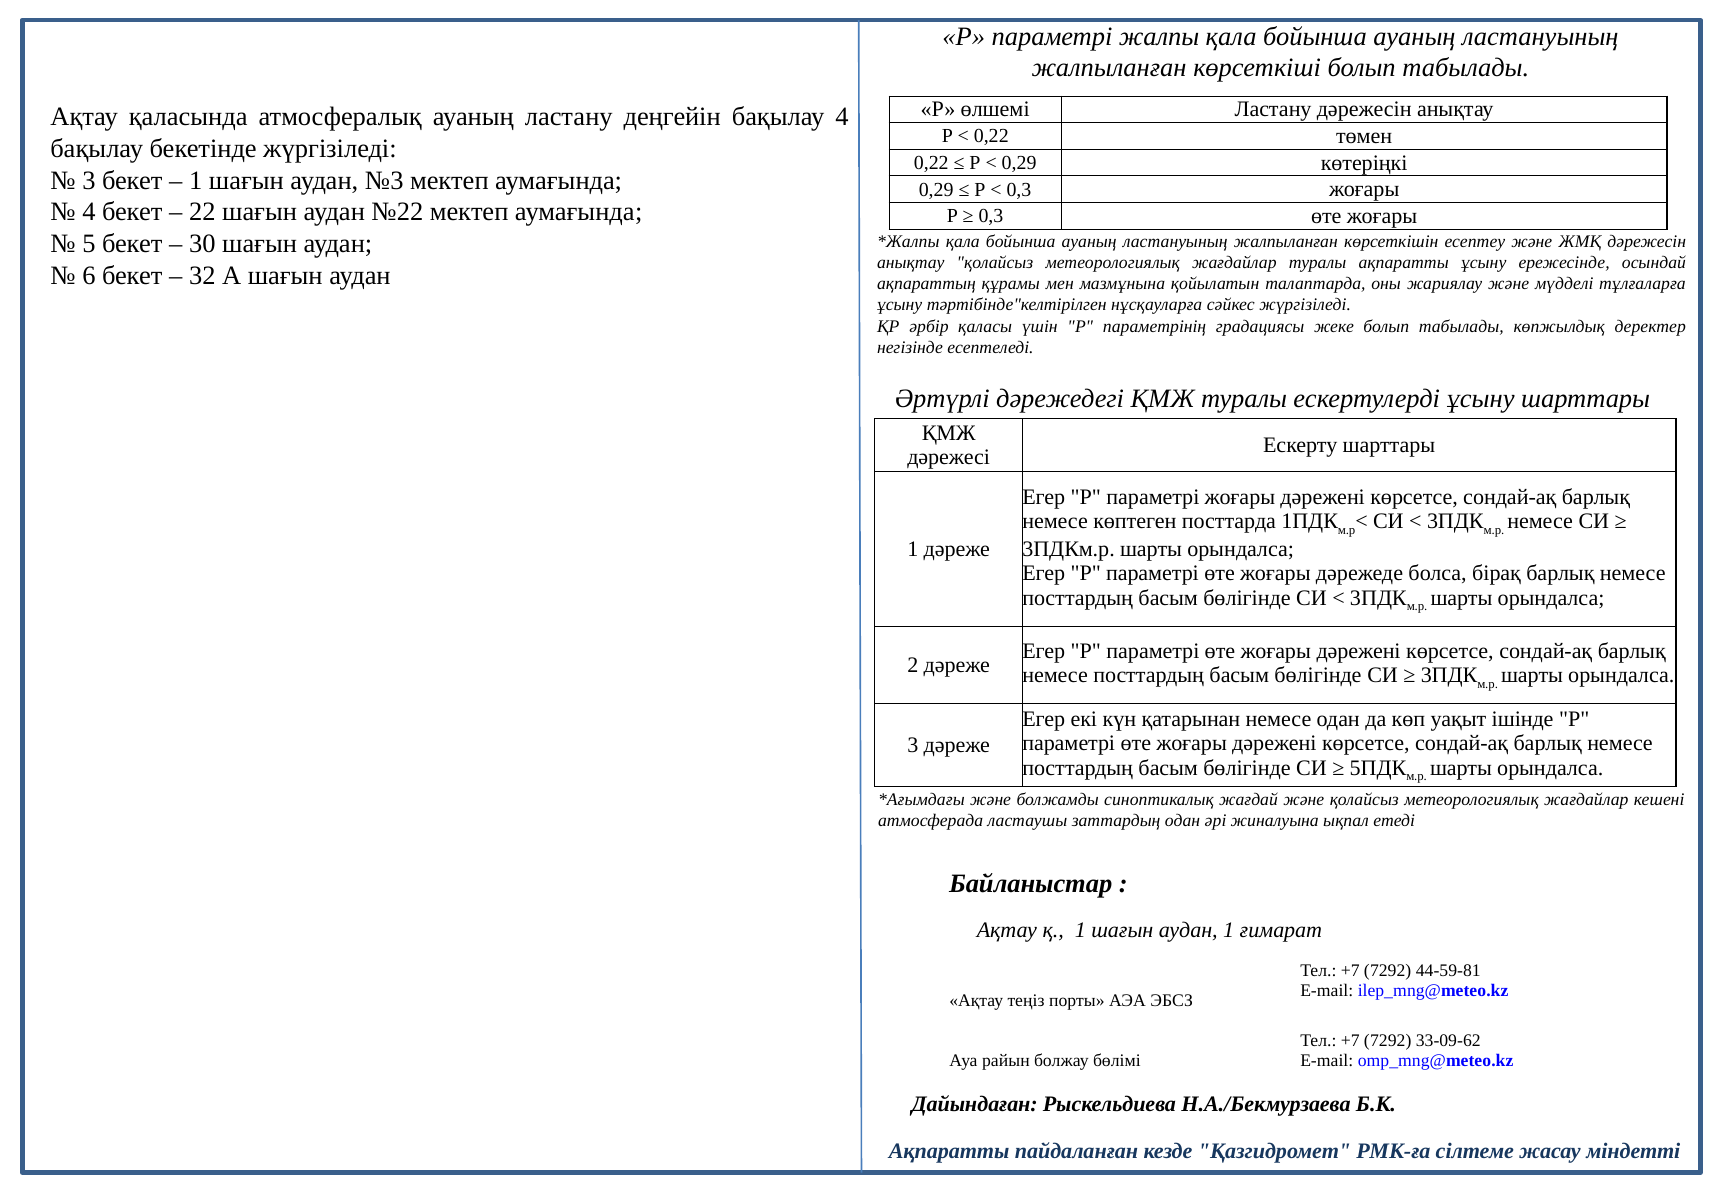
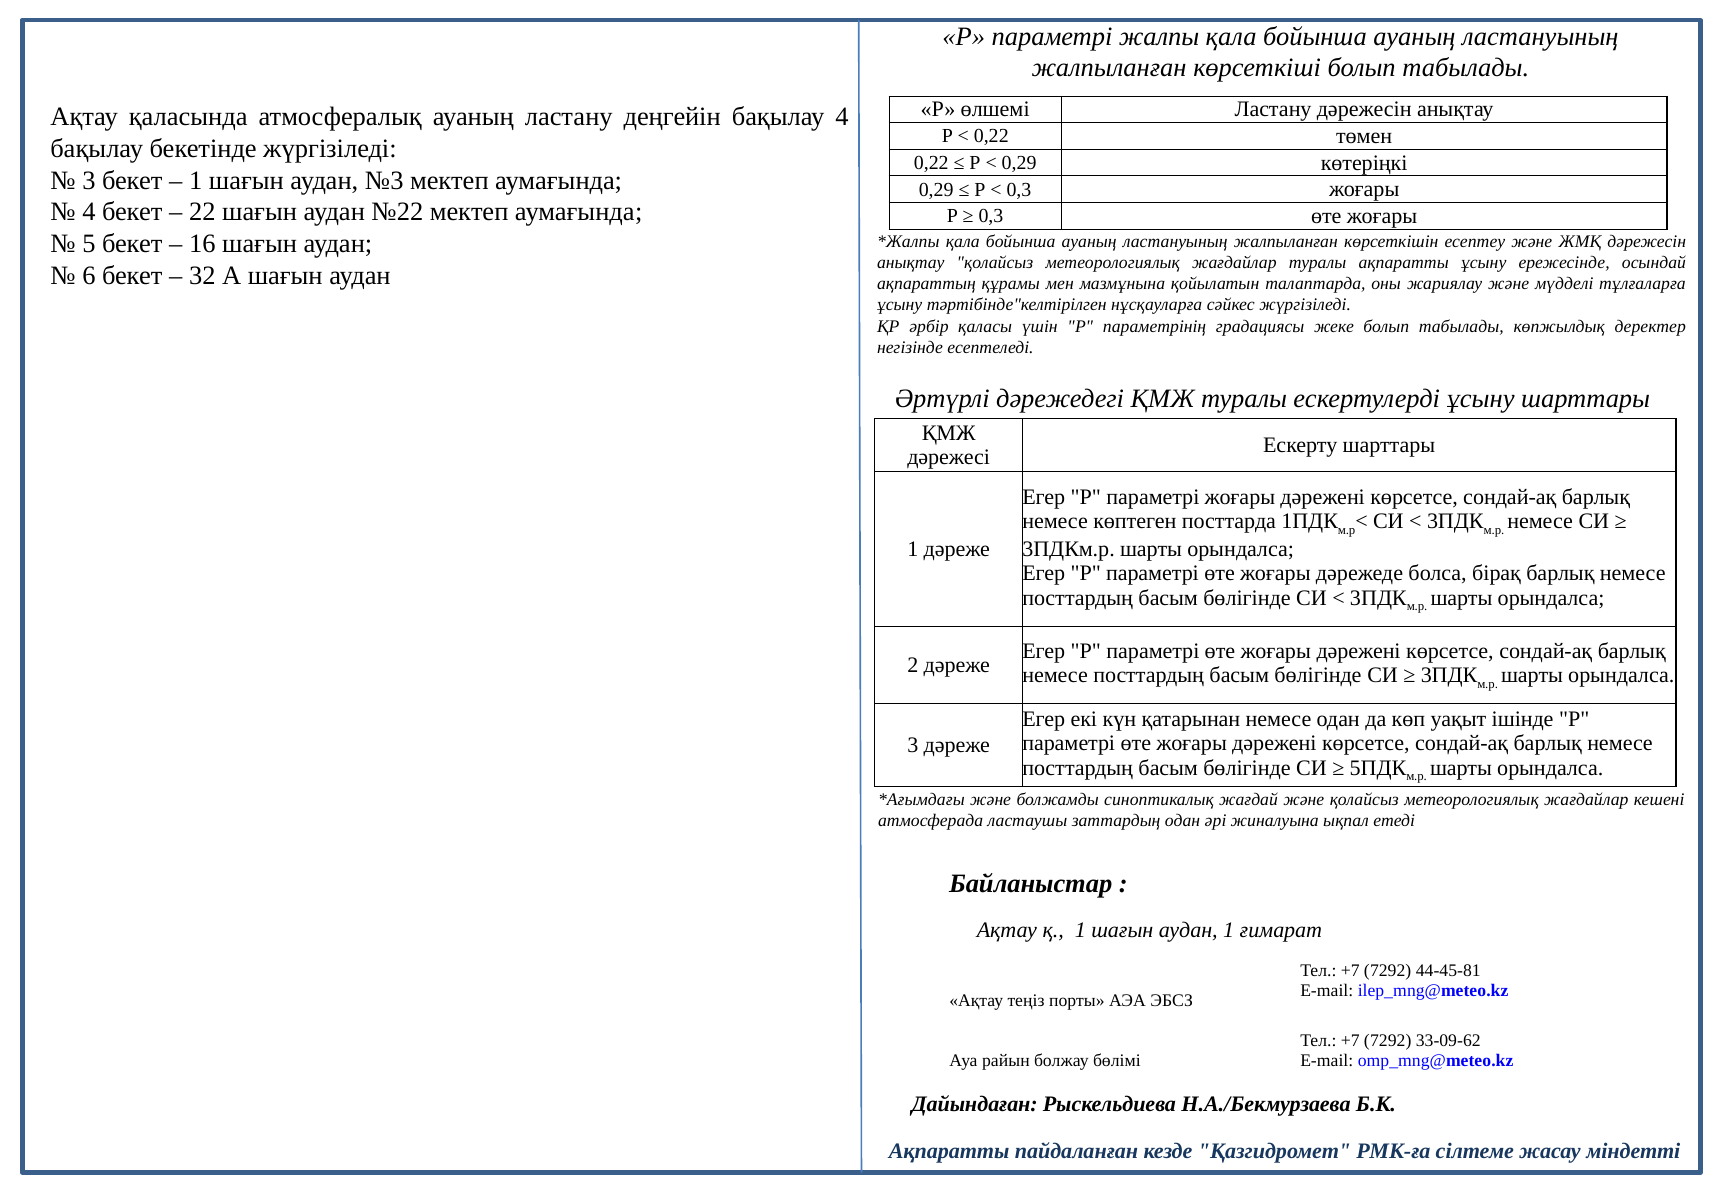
30: 30 -> 16 (202, 244)
44-59-81: 44-59-81 -> 44-45-81 (1448, 971)
